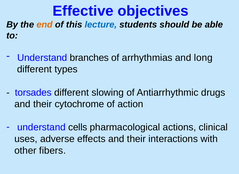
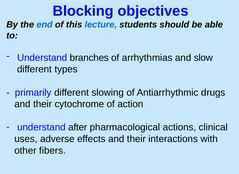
Effective: Effective -> Blocking (83, 11)
end colour: orange -> blue (45, 25)
long: long -> slow (203, 58)
torsades: torsades -> primarily (33, 92)
cells: cells -> after (78, 127)
